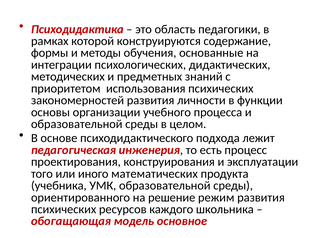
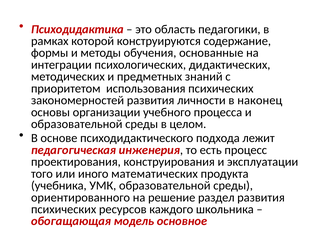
функции: функции -> наконец (260, 101)
режим: режим -> раздел (216, 198)
